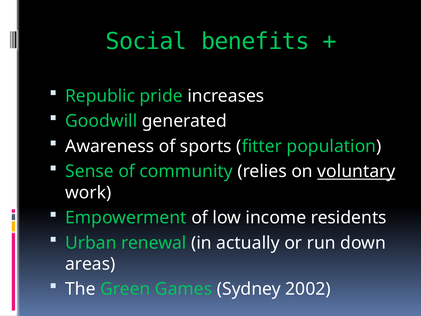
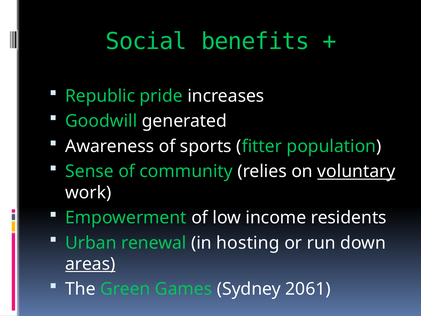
actually: actually -> hosting (248, 243)
areas underline: none -> present (90, 264)
2002: 2002 -> 2061 (308, 289)
